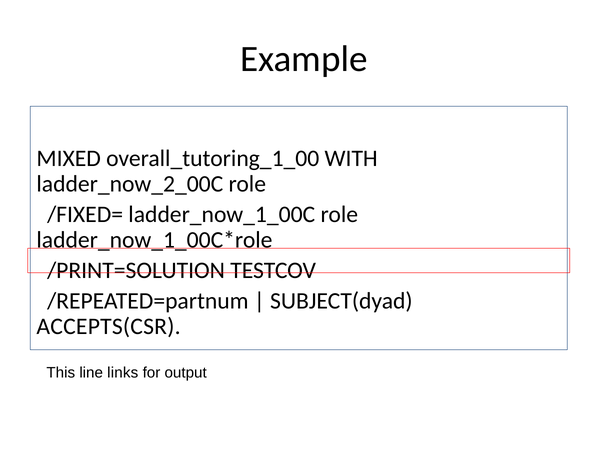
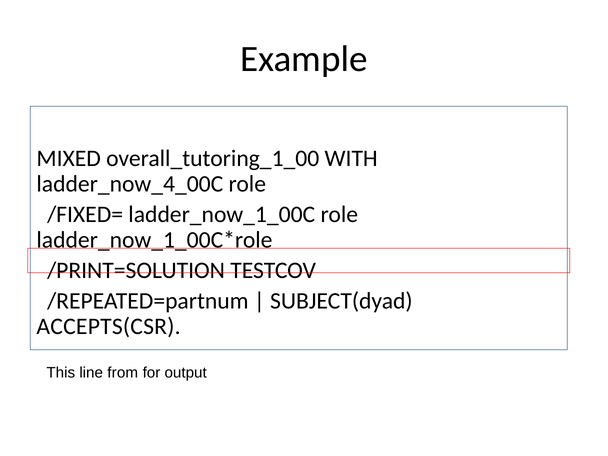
ladder_now_2_00C: ladder_now_2_00C -> ladder_now_4_00C (130, 184)
links: links -> from (123, 373)
